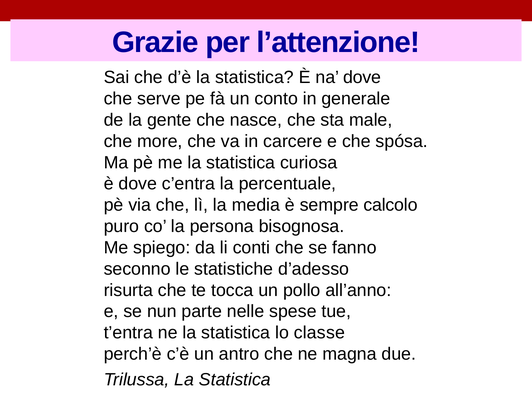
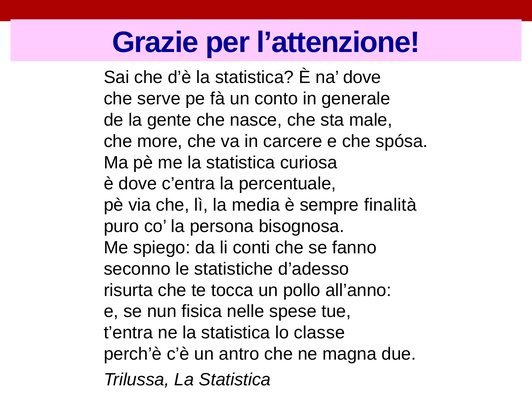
calcolo: calcolo -> finalità (390, 205)
parte: parte -> fisica (202, 311)
